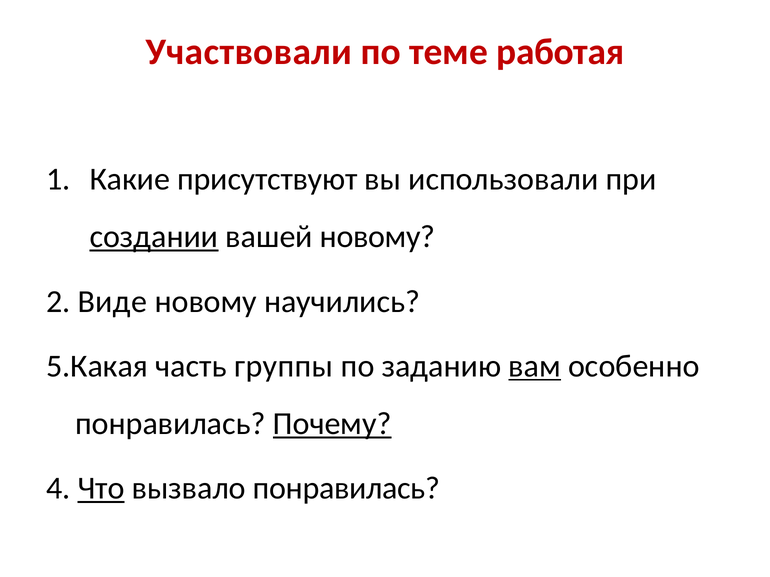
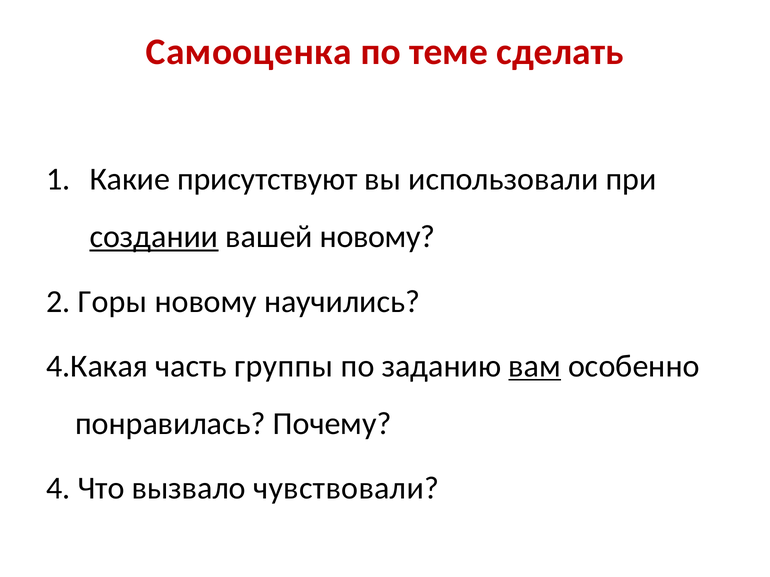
Участвовали: Участвовали -> Самооценка (249, 52)
работая: работая -> сделать (560, 52)
Виде: Виде -> Горы (112, 302)
5.Какая: 5.Какая -> 4.Какая (97, 366)
Почему underline: present -> none (332, 424)
Что underline: present -> none (101, 489)
вызвало понравилась: понравилась -> чувствовали (346, 489)
